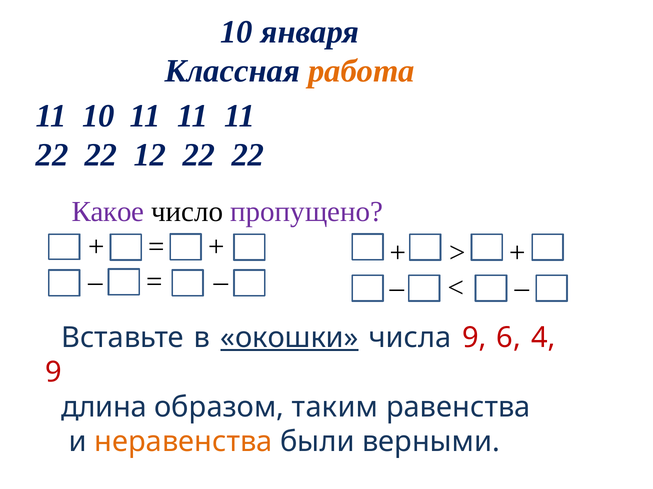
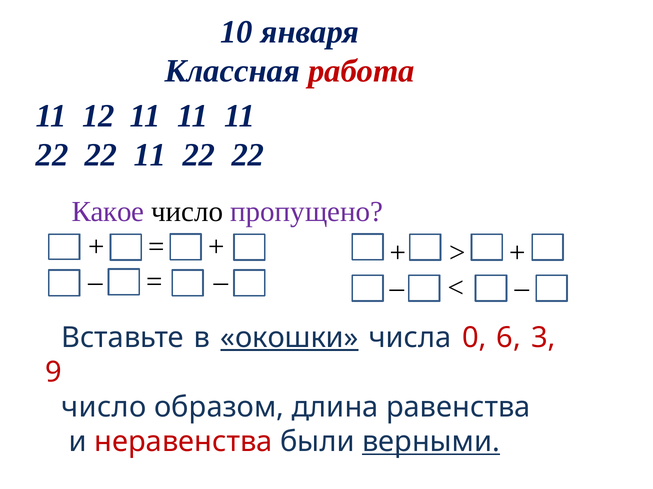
работа colour: orange -> red (361, 71)
11 10: 10 -> 12 (98, 116)
22 12: 12 -> 11 (150, 155)
числа 9: 9 -> 0 (474, 338)
4: 4 -> 3 (543, 338)
длина: длина -> число (104, 408)
таким: таким -> длина (335, 408)
неравенства colour: orange -> red (183, 443)
верными underline: none -> present (431, 443)
